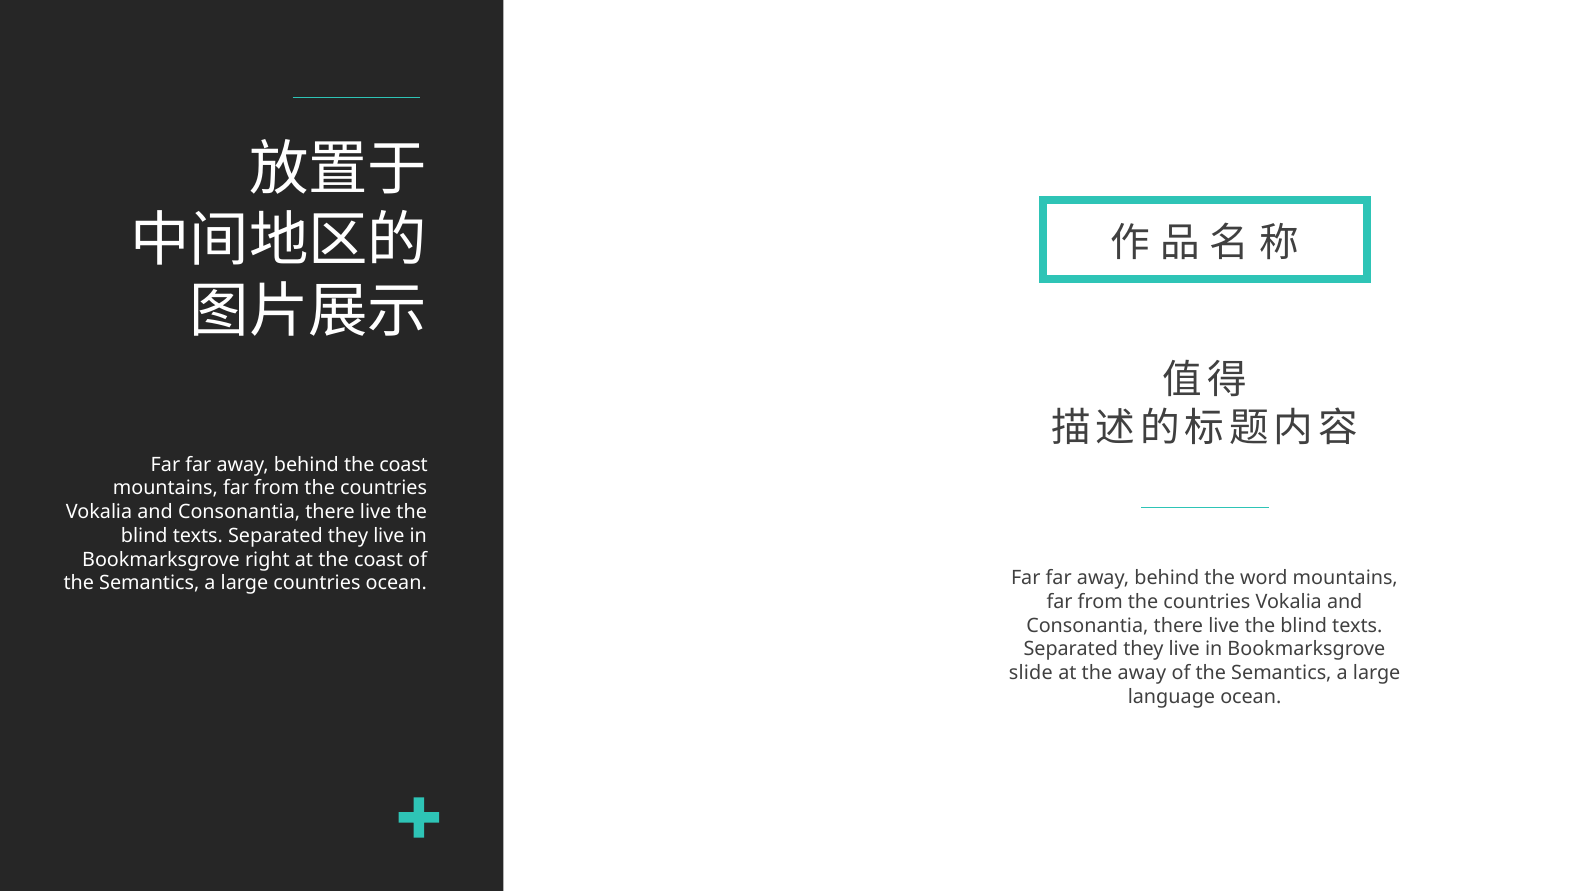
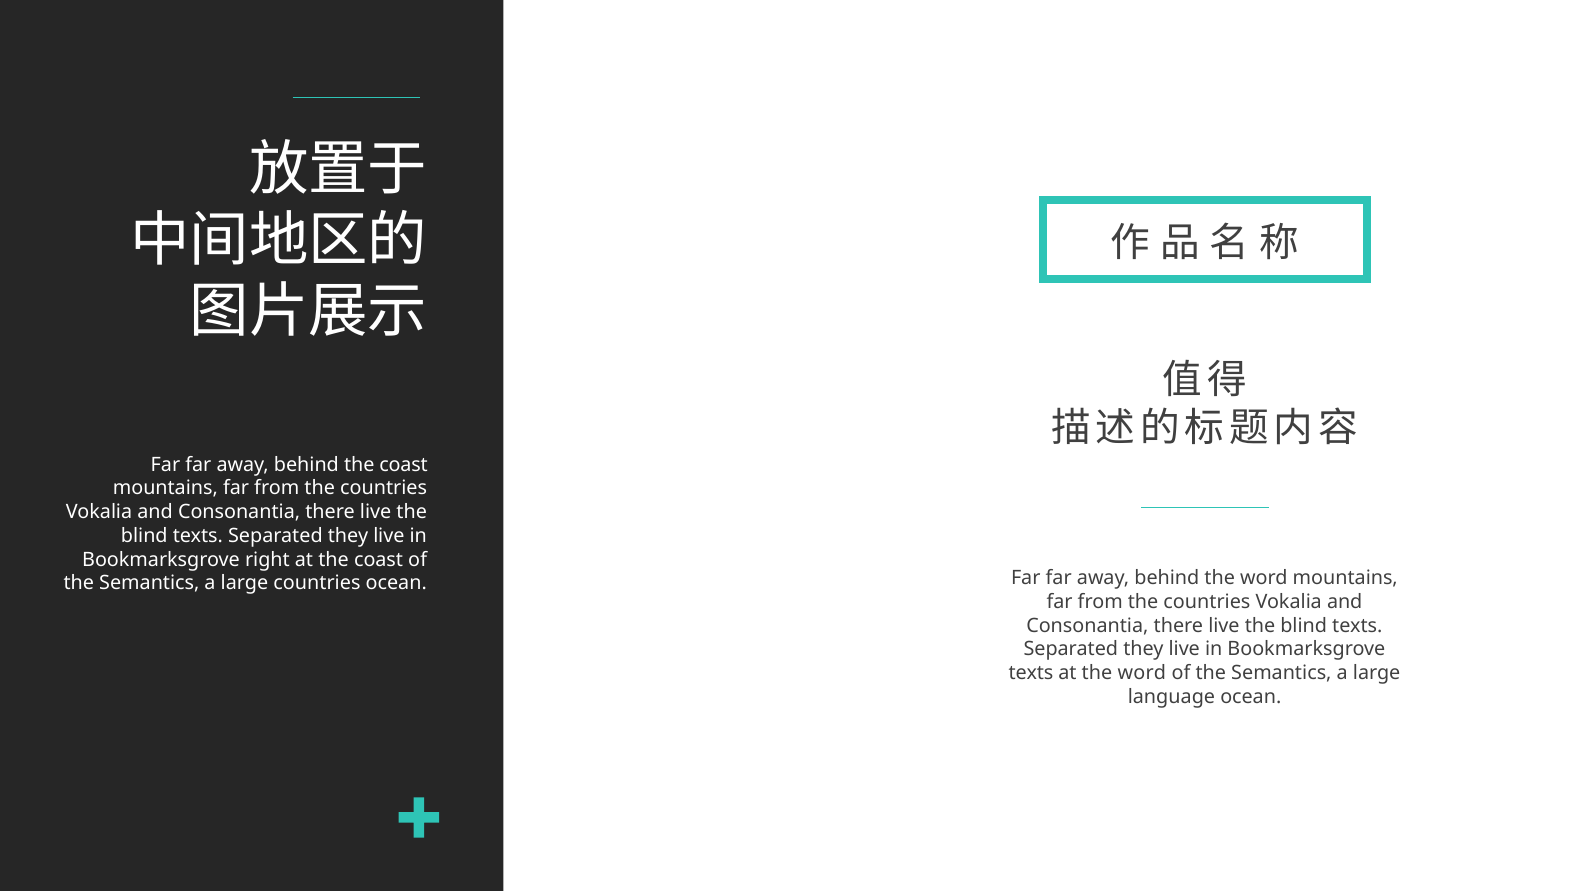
slide: slide -> texts (1031, 673)
at the away: away -> word (1142, 673)
